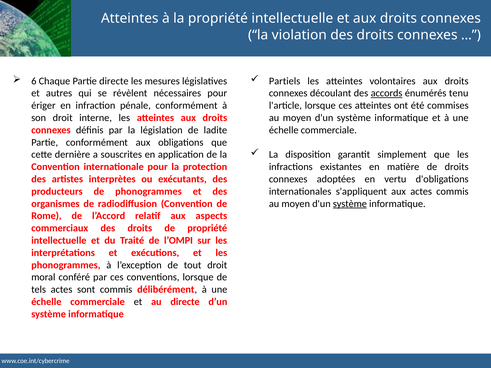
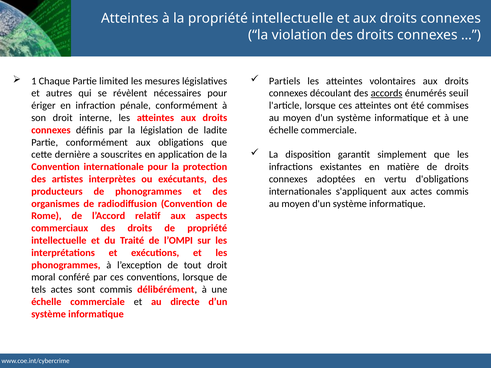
6: 6 -> 1 (34, 81)
Partie directe: directe -> limited (114, 81)
tenu: tenu -> seuil (459, 93)
système underline: present -> none (350, 204)
